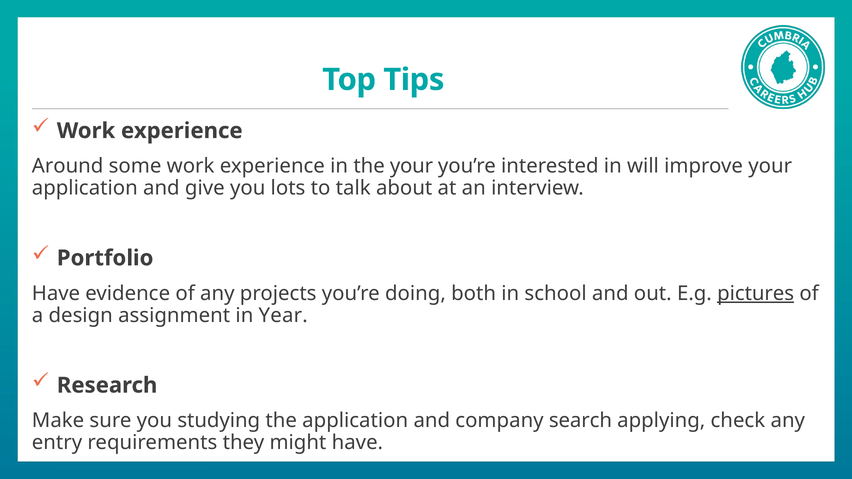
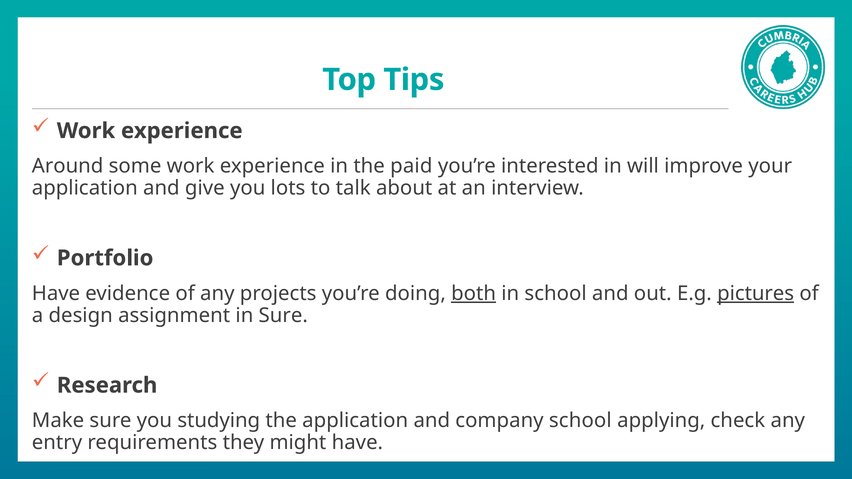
the your: your -> paid (411, 166)
both underline: none -> present (474, 294)
in Year: Year -> Sure (283, 316)
company search: search -> school (580, 421)
